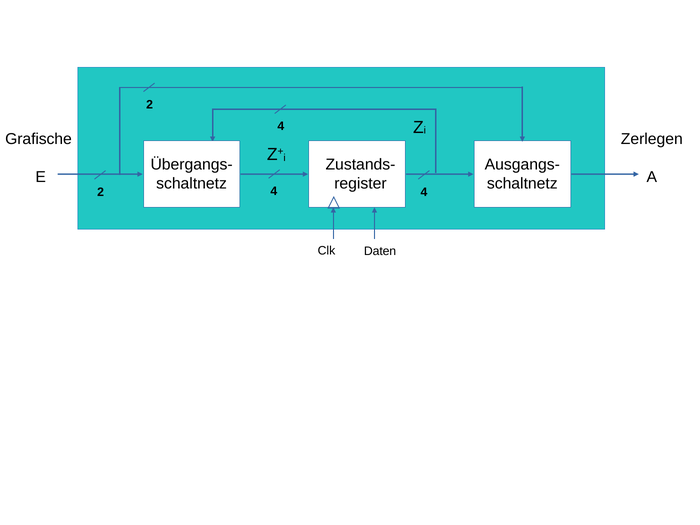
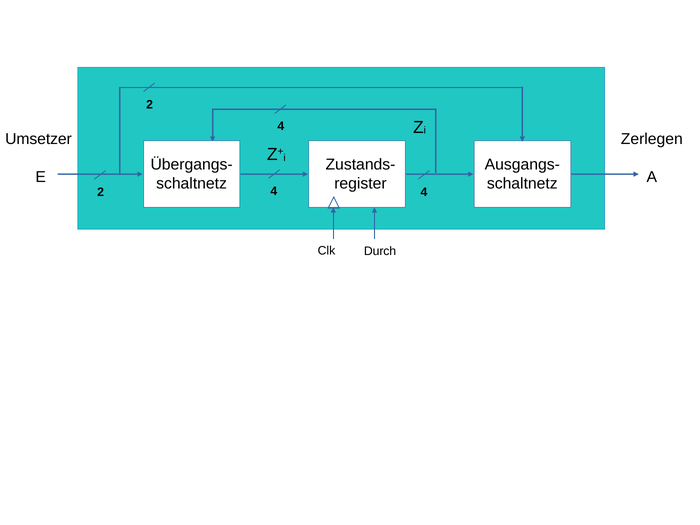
Grafische: Grafische -> Umsetzer (39, 139)
Daten: Daten -> Durch (380, 251)
